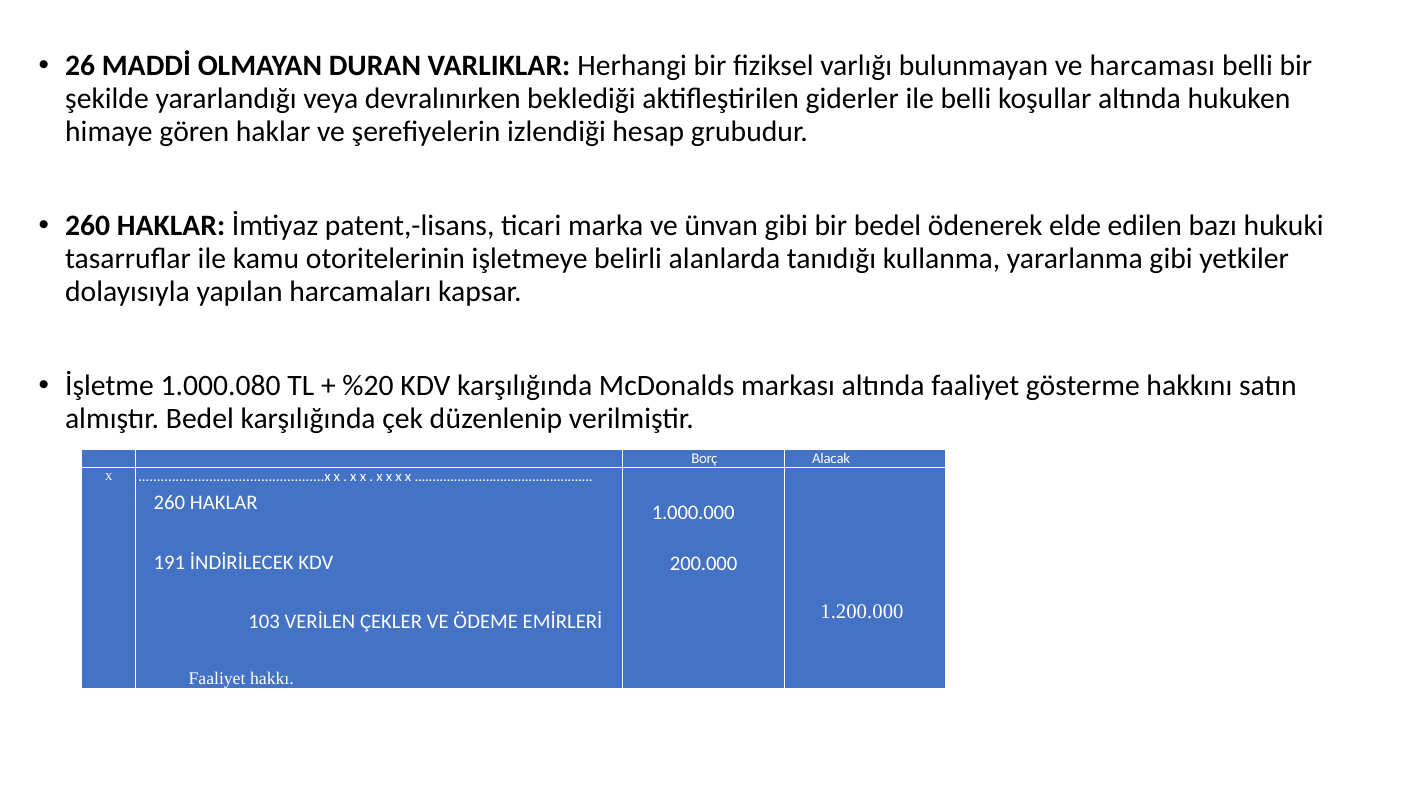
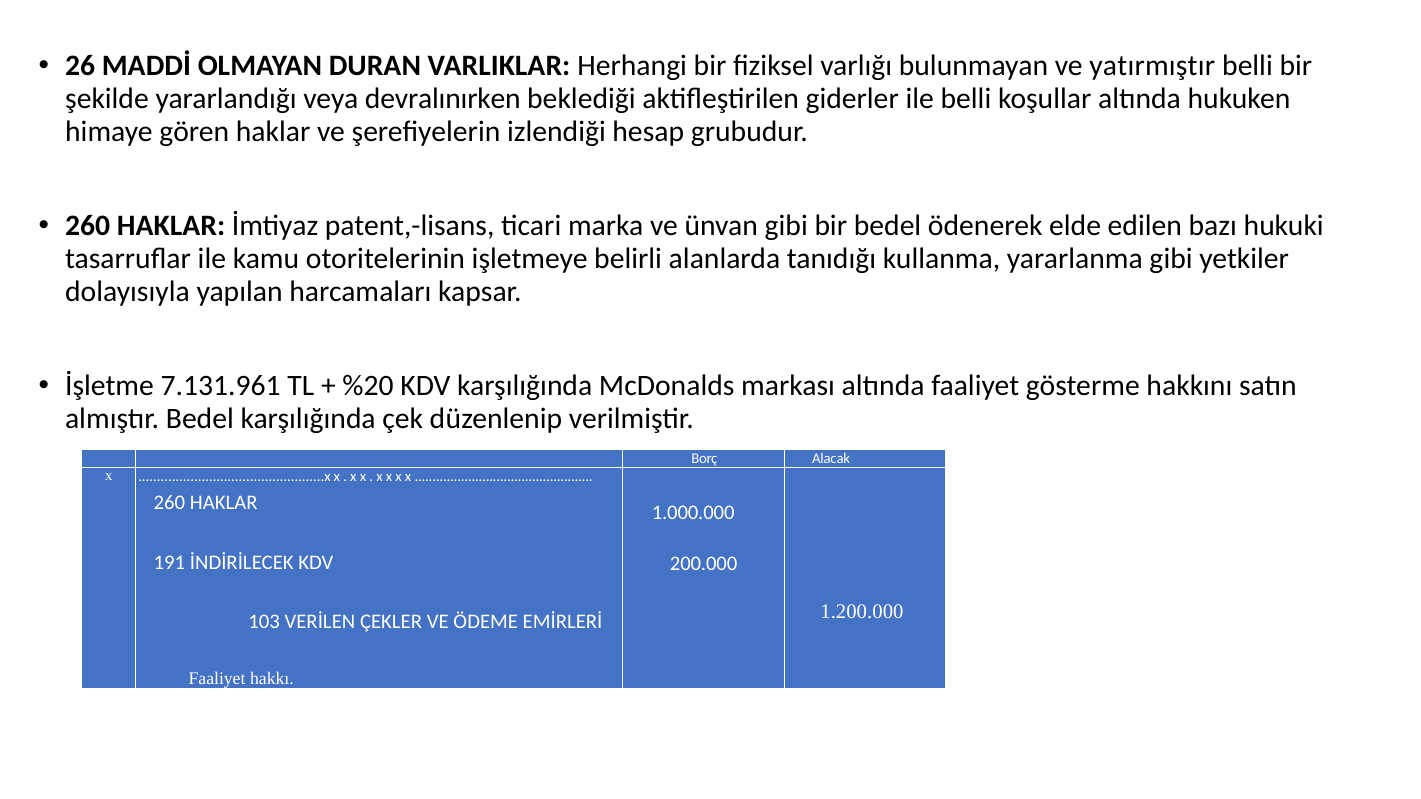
harcaması: harcaması -> yatırmıştır (1152, 66)
1.000.080: 1.000.080 -> 7.131.961 (221, 386)
